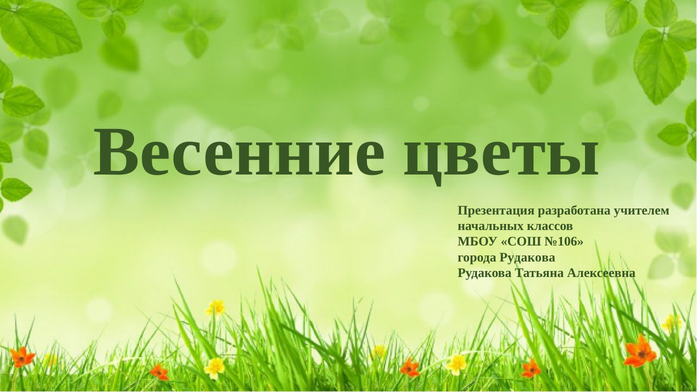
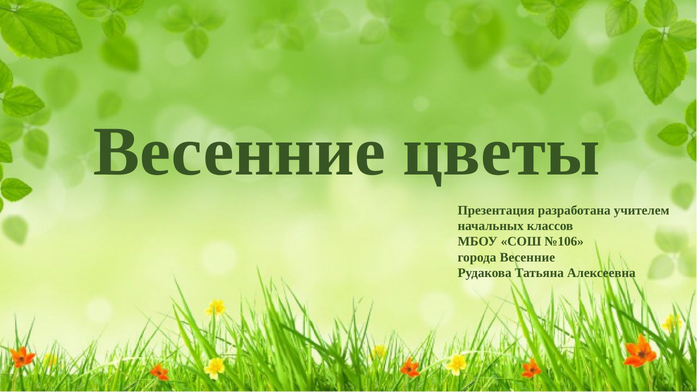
города Рудакова: Рудакова -> Весенние (527, 257)
